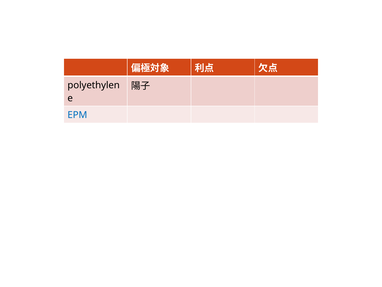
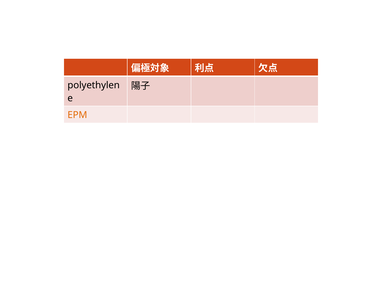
EPM colour: blue -> orange (77, 115)
